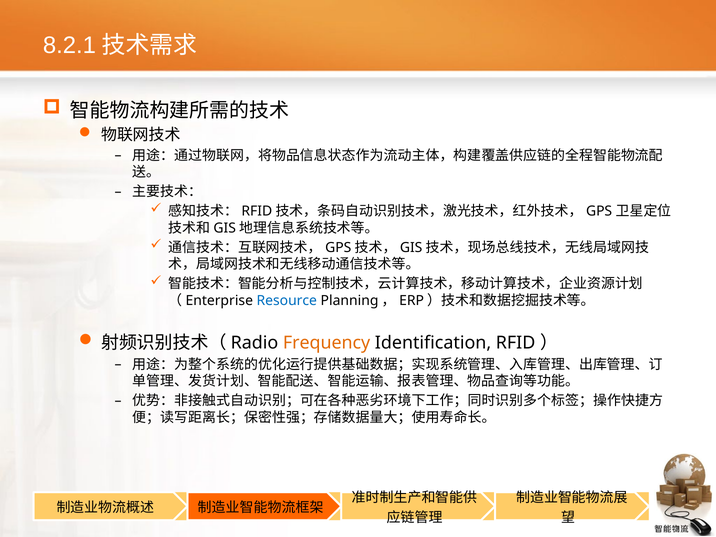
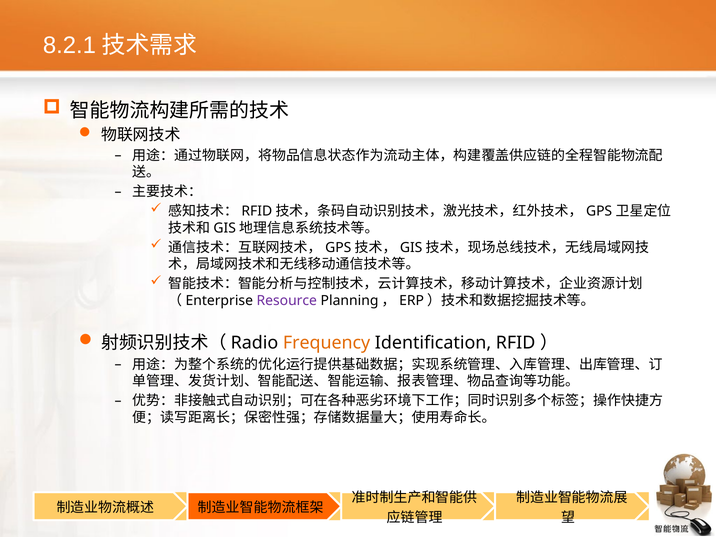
Resource colour: blue -> purple (287, 300)
